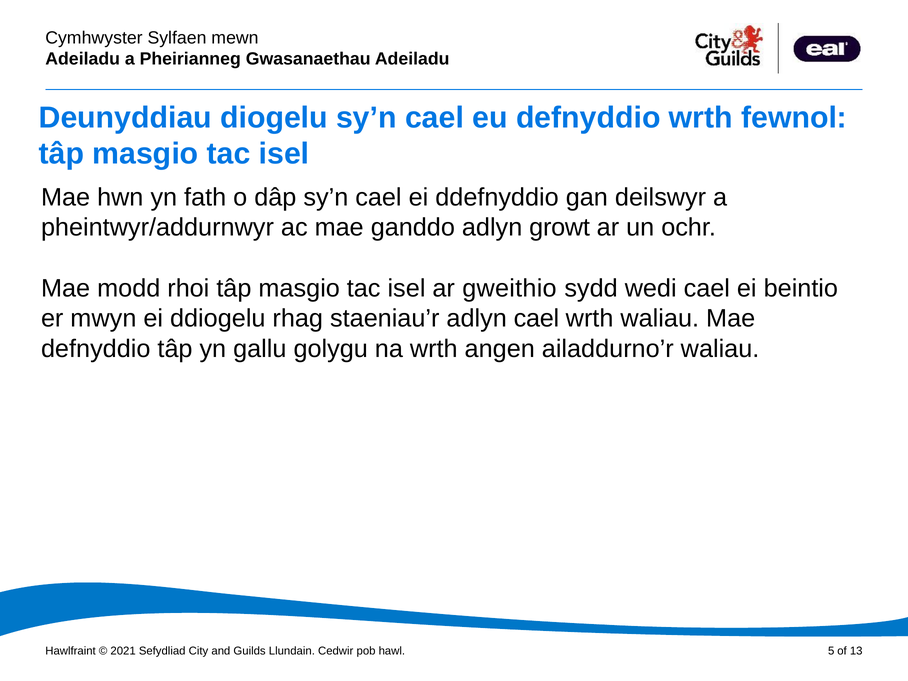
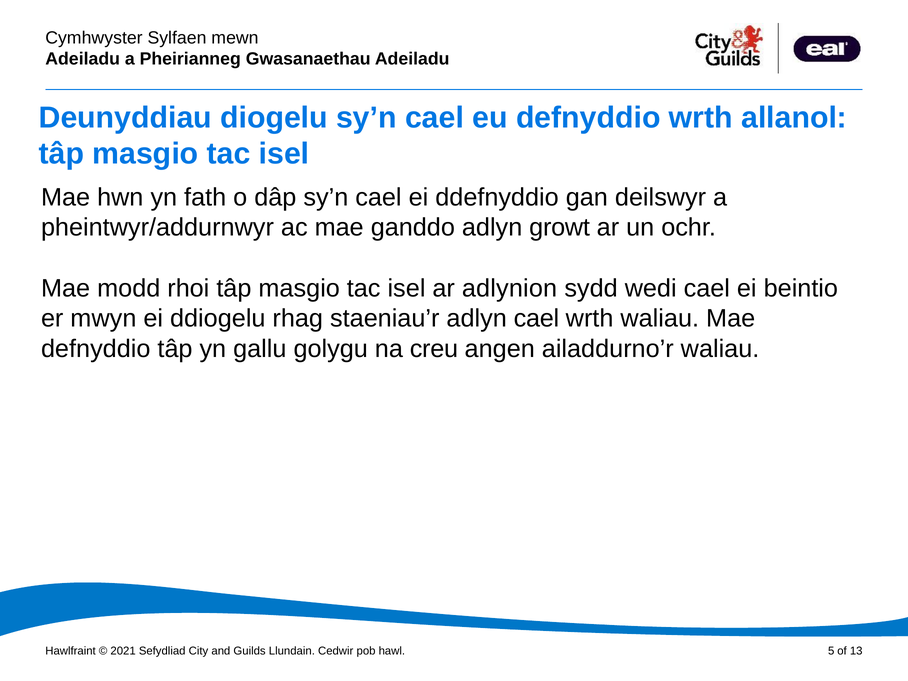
fewnol: fewnol -> allanol (794, 118)
gweithio: gweithio -> adlynion (510, 288)
na wrth: wrth -> creu (434, 349)
